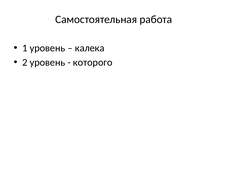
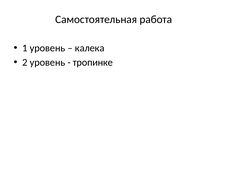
которого: которого -> тропинке (93, 62)
